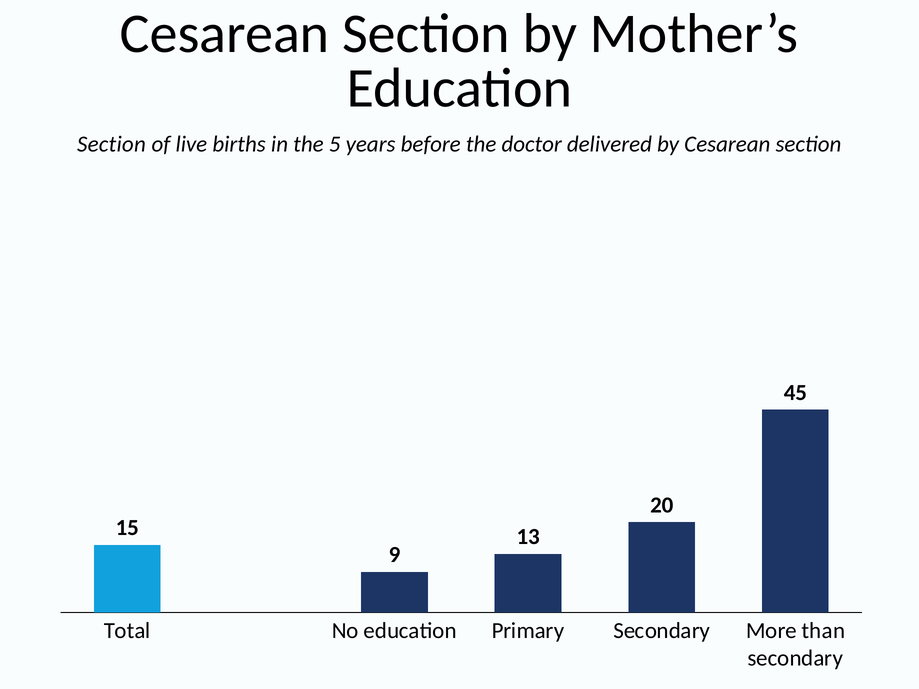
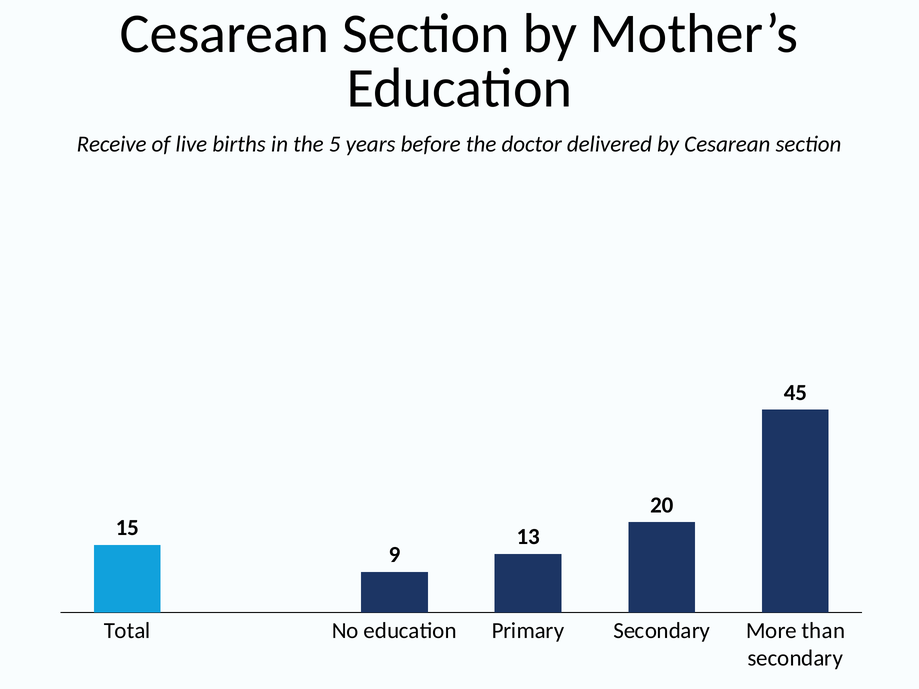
Section: Section -> Receive (112, 144)
